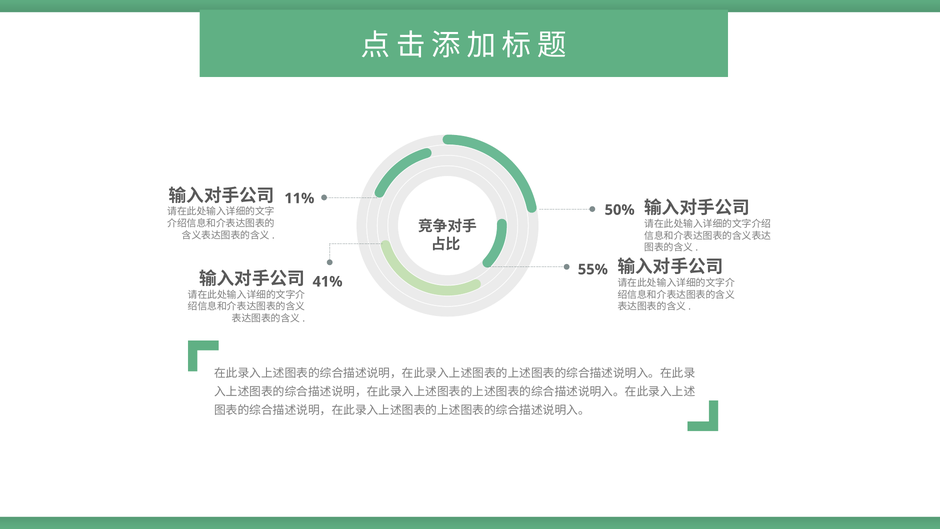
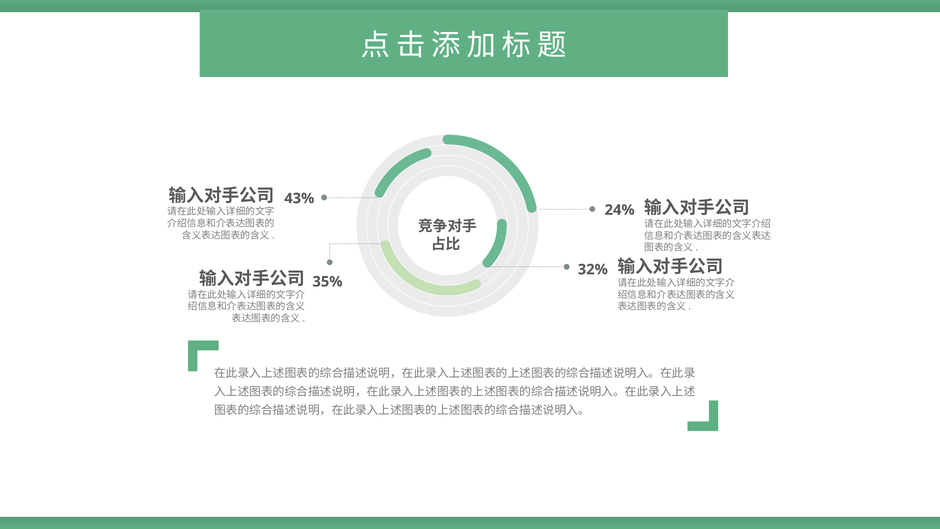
11%: 11% -> 43% (299, 198)
50%: 50% -> 24% (620, 210)
55%: 55% -> 32% (593, 269)
41%: 41% -> 35% (328, 282)
